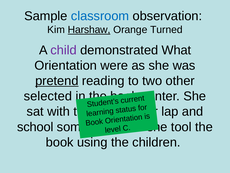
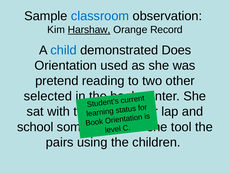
Turned: Turned -> Record (166, 30)
child colour: purple -> blue (64, 50)
What: What -> Does (176, 50)
were: were -> used (114, 65)
pretend underline: present -> none (57, 81)
book: book -> pairs (60, 142)
